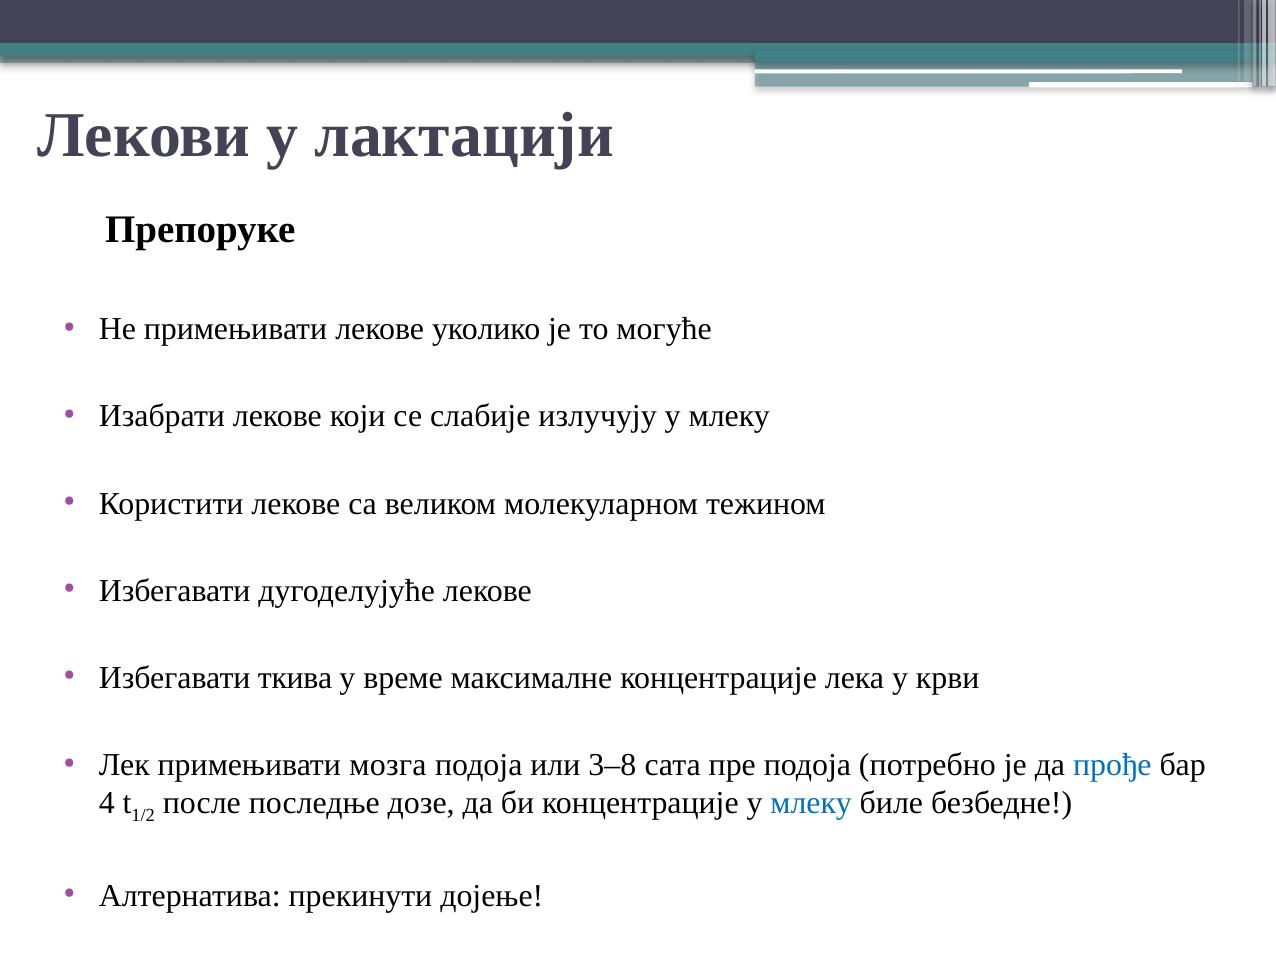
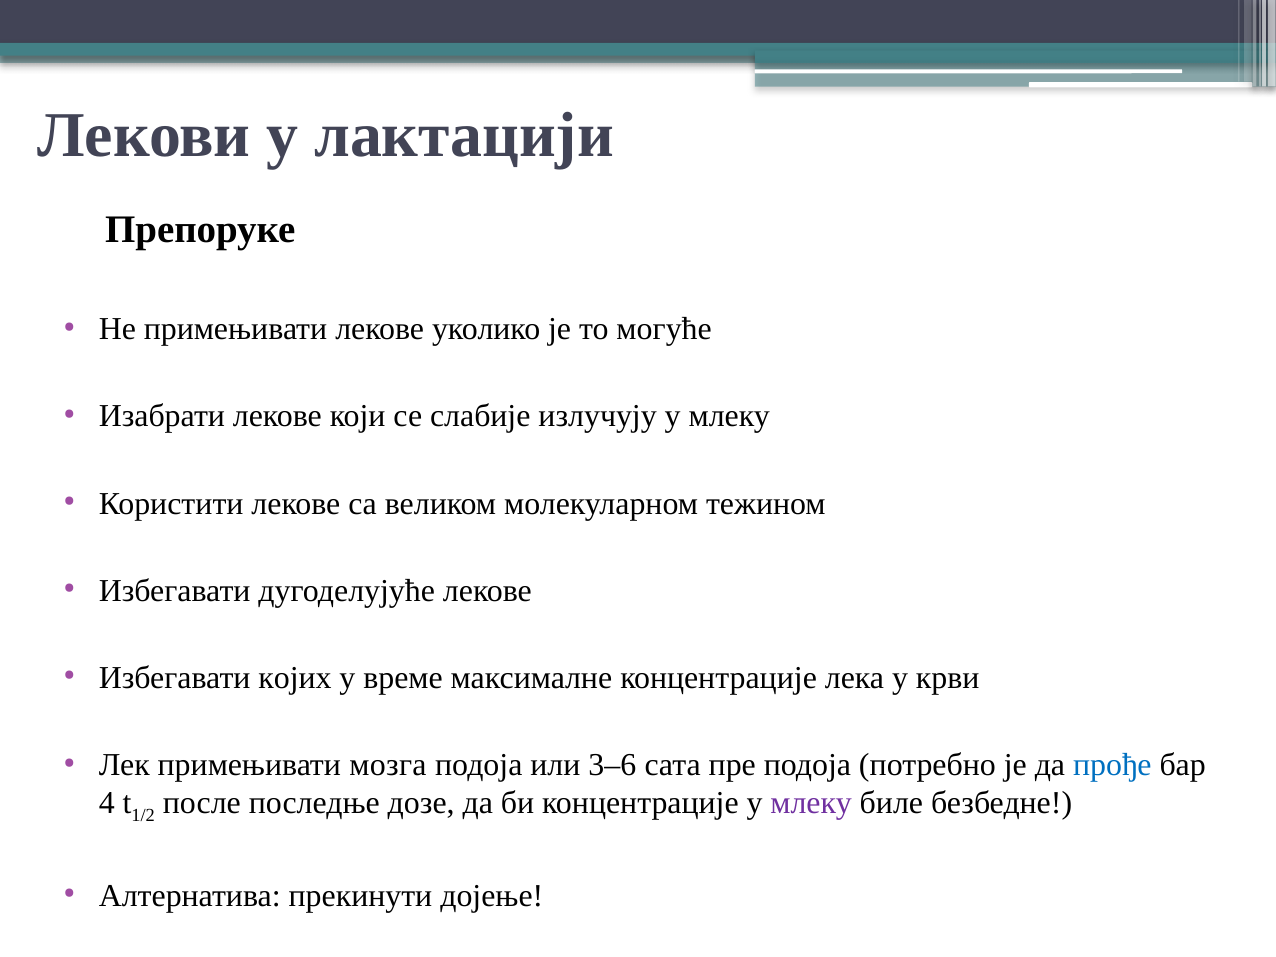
ткива: ткива -> којих (295, 678)
3–8: 3–8 -> 3–6 (612, 765)
млеку colour: blue -> purple (811, 803)
